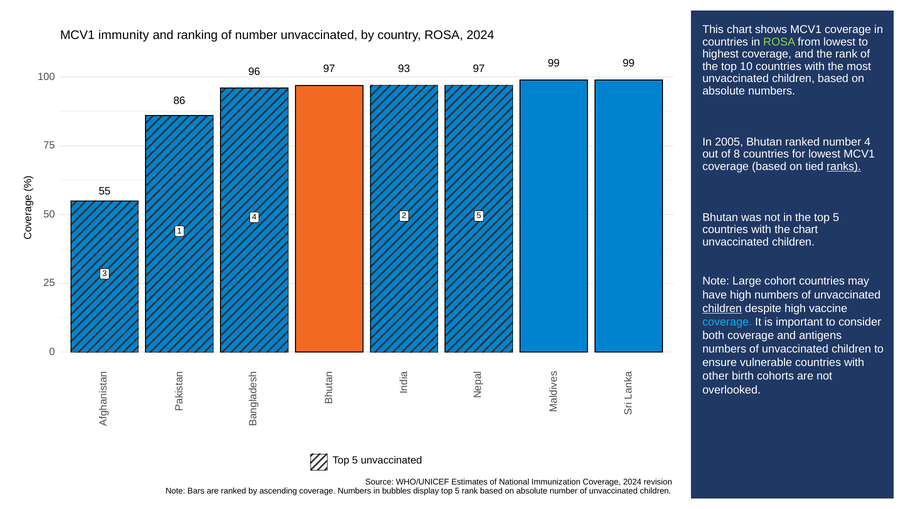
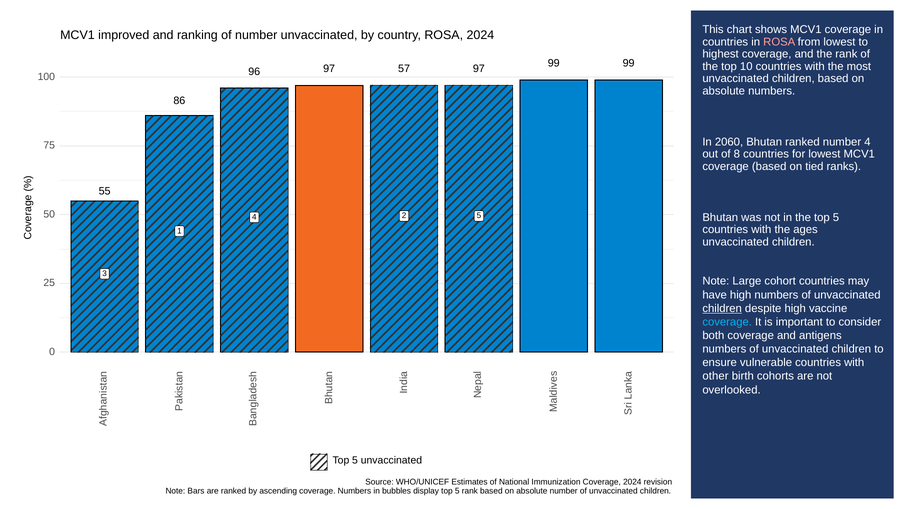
immunity: immunity -> improved (124, 35)
ROSA colour: light green -> pink (779, 42)
93: 93 -> 57 (404, 69)
2005: 2005 -> 2060 (729, 142)
ranks underline: present -> none (844, 166)
the chart: chart -> ages (806, 230)
